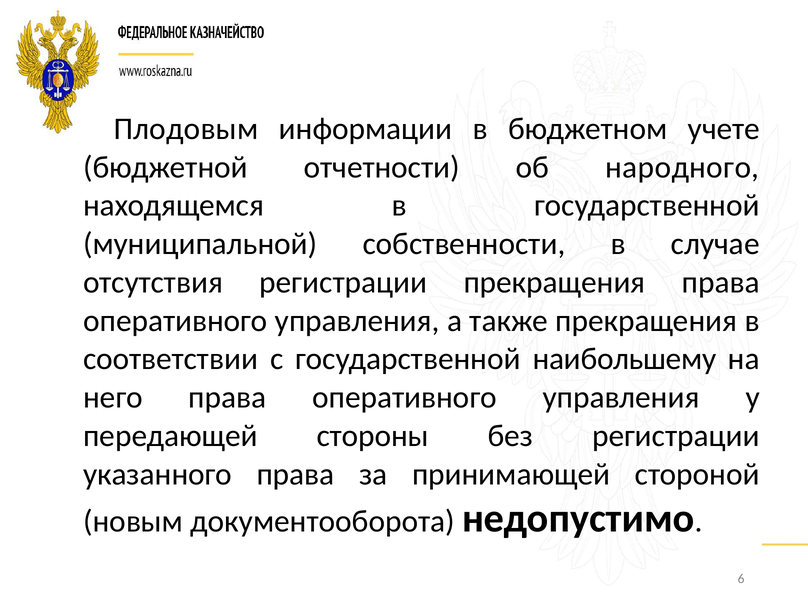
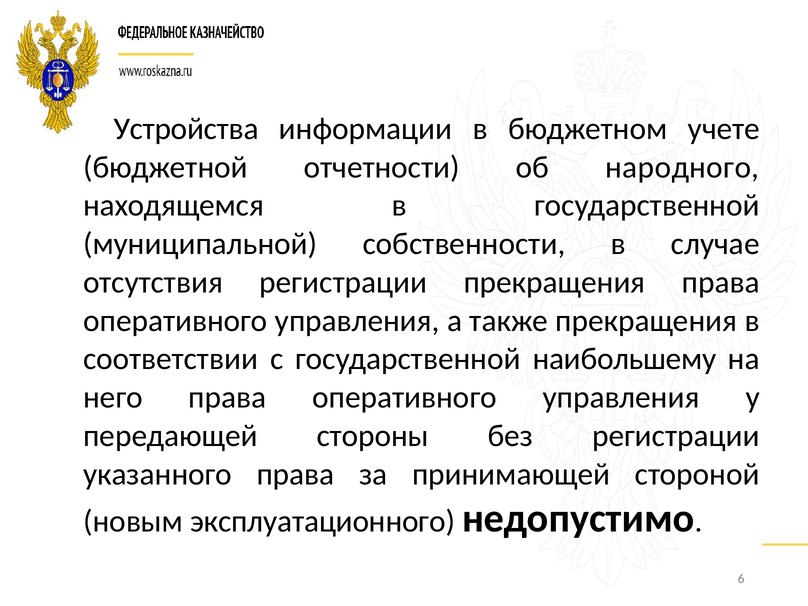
Плодовым: Плодовым -> Устройства (186, 129)
документооборота: документооборота -> эксплуатационного (323, 521)
